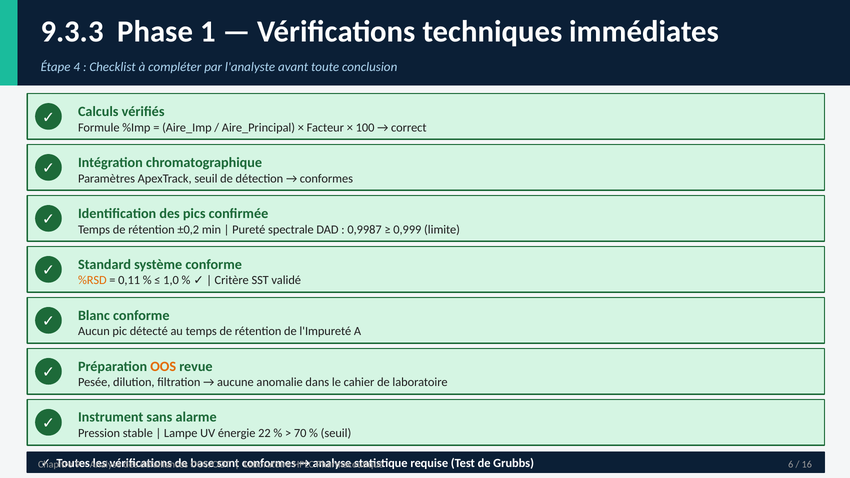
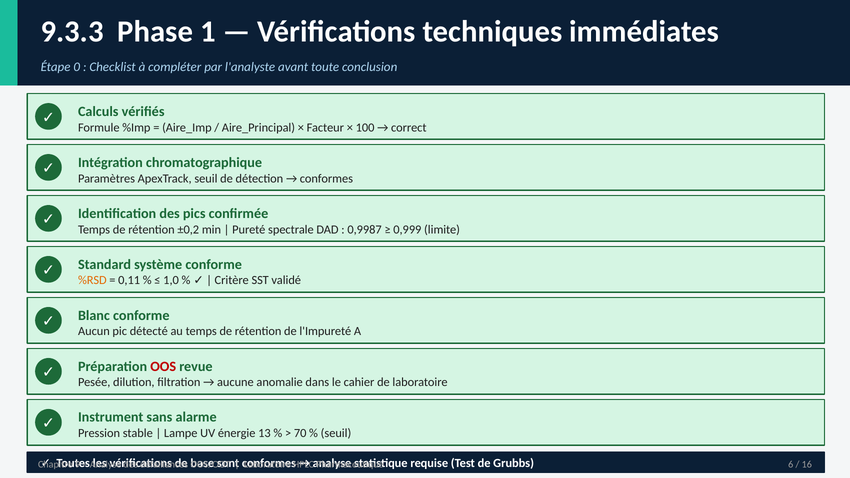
4: 4 -> 0 (77, 67)
OOS colour: orange -> red (163, 366)
22: 22 -> 13 (264, 433)
